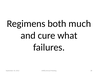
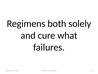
much: much -> solely (80, 23)
